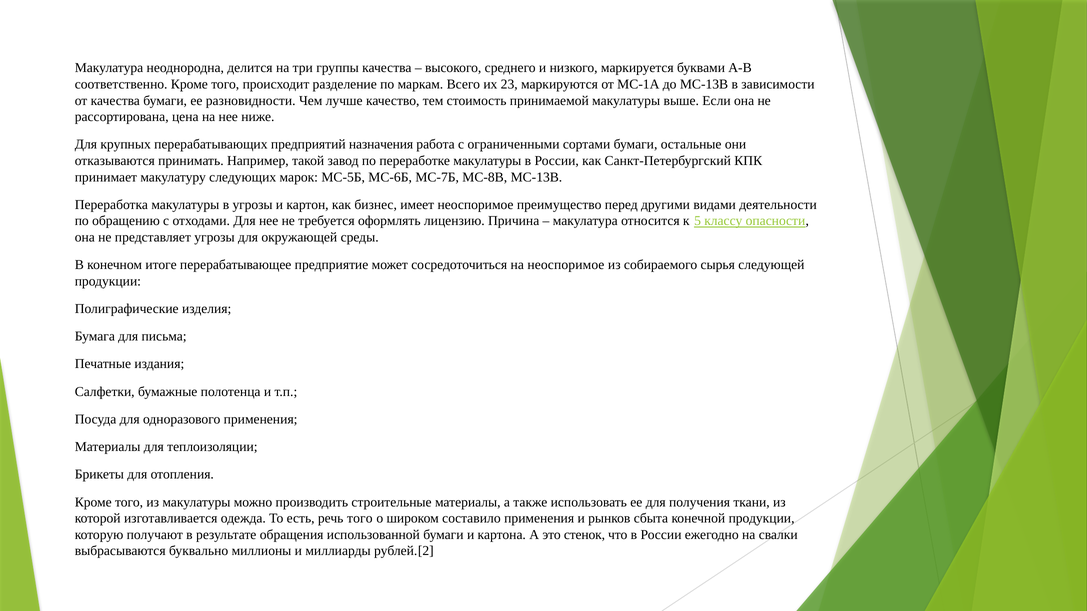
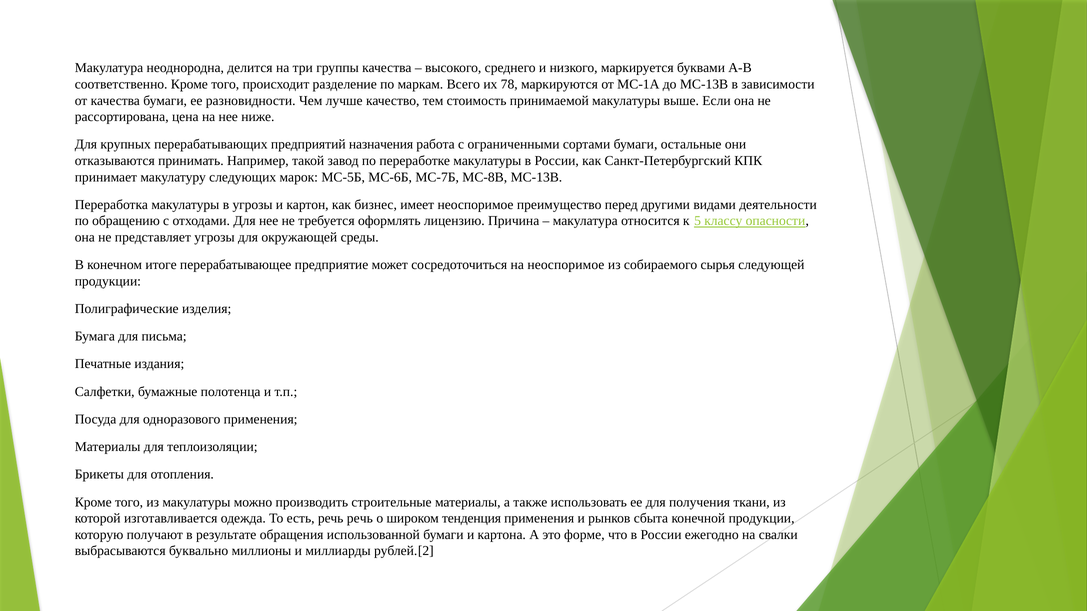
23: 23 -> 78 (509, 84)
речь того: того -> речь (360, 519)
составило: составило -> тенденция (472, 519)
стенок: стенок -> форме (584, 535)
